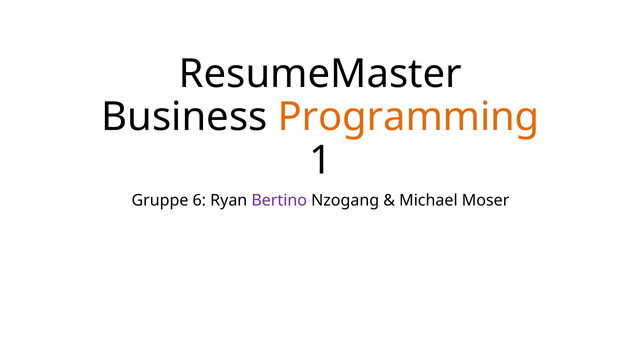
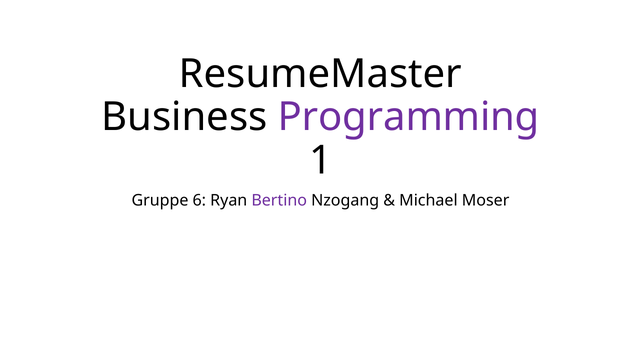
Programming colour: orange -> purple (409, 117)
